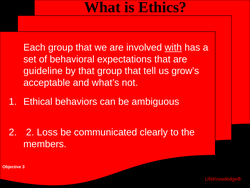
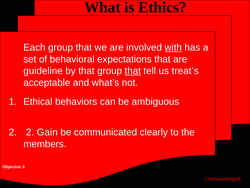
that underline: none -> present (133, 71)
grow’s: grow’s -> treat’s (185, 71)
Loss: Loss -> Gain (47, 132)
